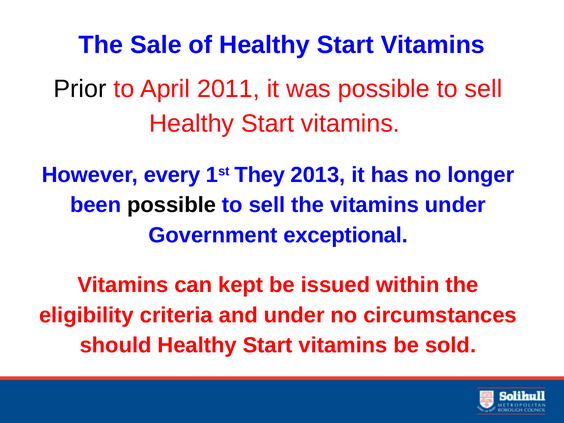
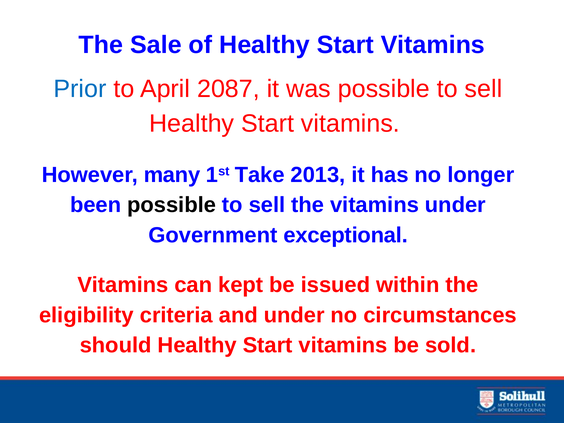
Prior colour: black -> blue (80, 89)
2011: 2011 -> 2087 (228, 89)
every: every -> many (172, 175)
They: They -> Take (260, 175)
